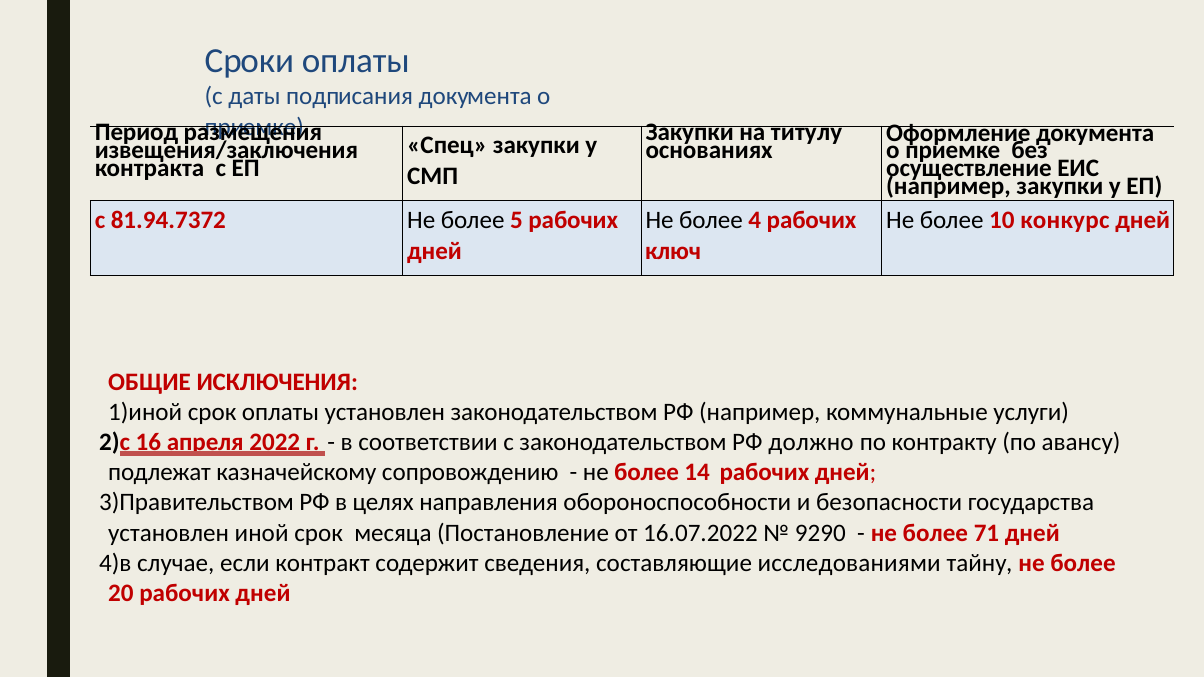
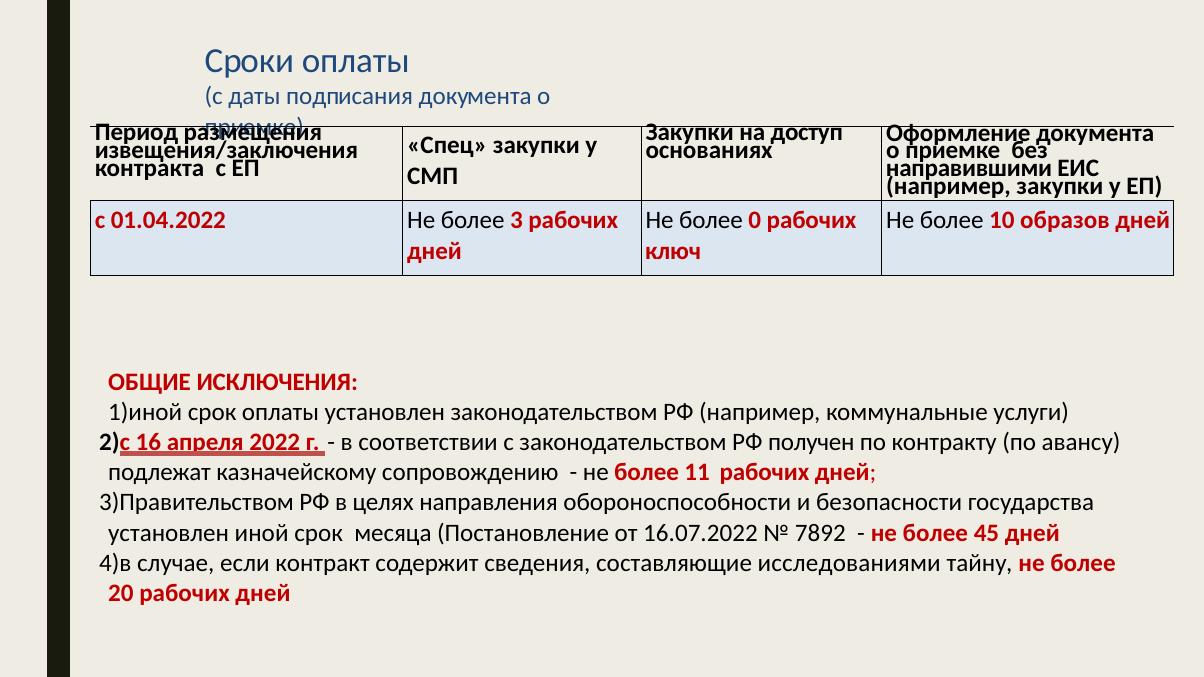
титулу: титулу -> доступ (807, 132)
осуществление: осуществление -> направившими (969, 168)
81.94.7372: 81.94.7372 -> 01.04.2022 (168, 220)
5: 5 -> 3 (517, 220)
4: 4 -> 0 (755, 220)
конкурс: конкурс -> образов (1065, 220)
должно: должно -> получен (811, 443)
14: 14 -> 11 (697, 473)
9290: 9290 -> 7892 (820, 533)
71: 71 -> 45 (986, 533)
